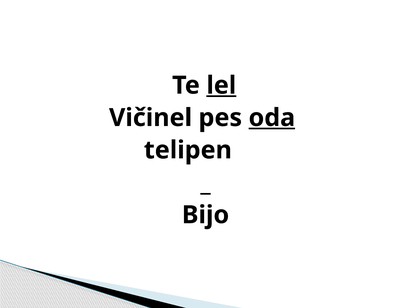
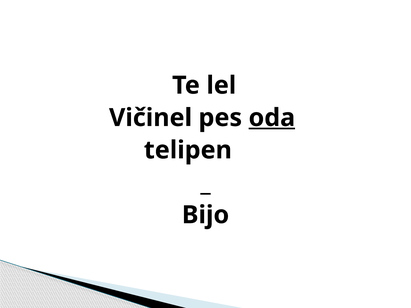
lel underline: present -> none (221, 85)
